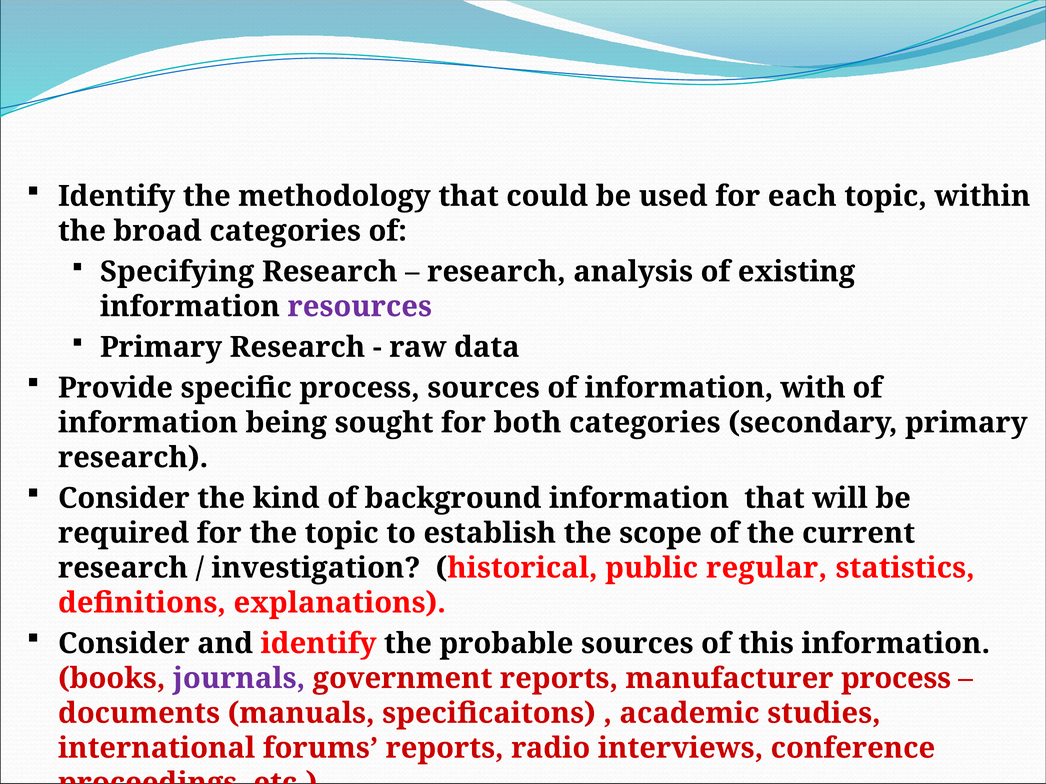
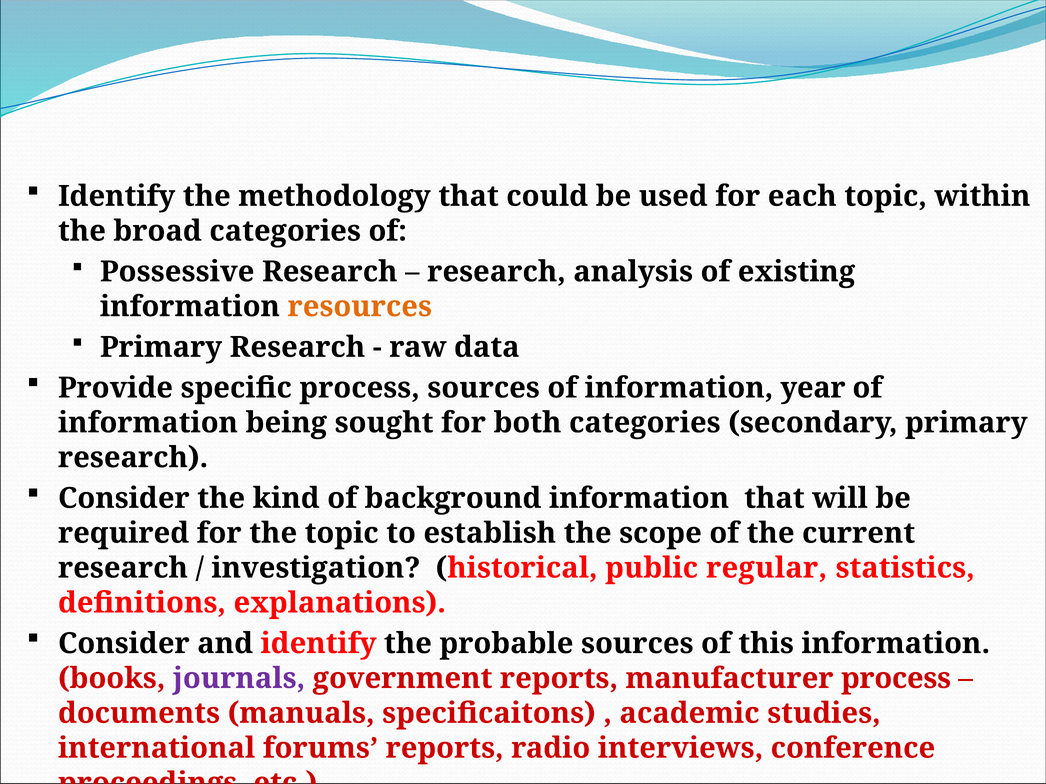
Specifying: Specifying -> Possessive (177, 272)
resources colour: purple -> orange (360, 307)
with: with -> year (813, 388)
